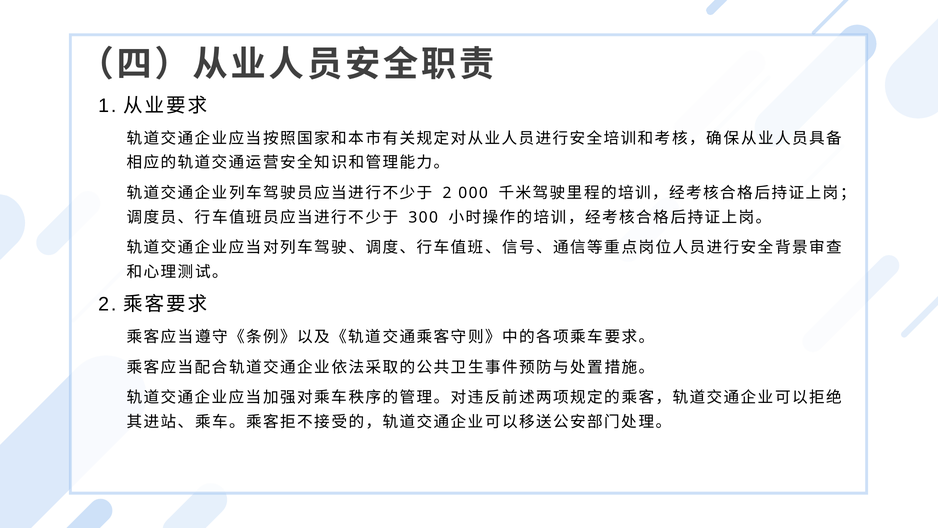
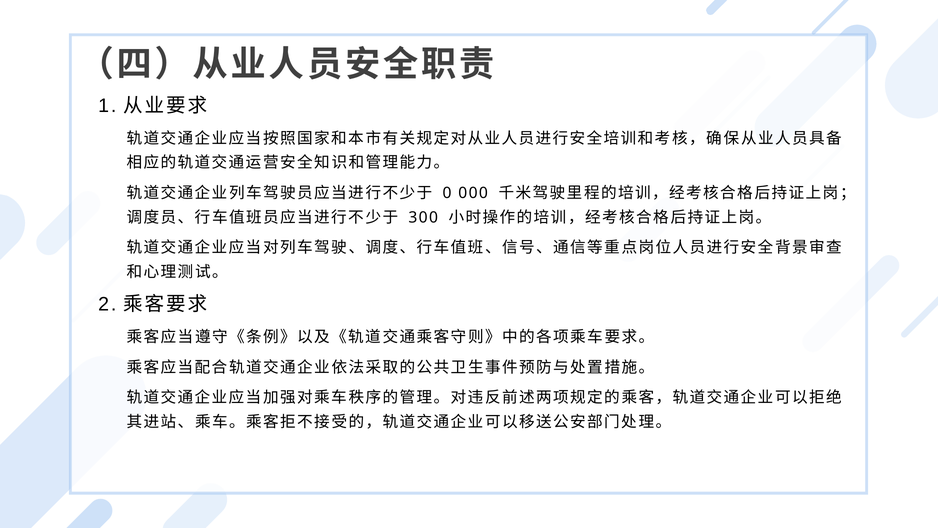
2: 2 -> 0 (447, 193)
